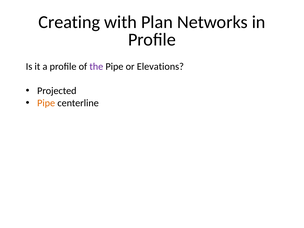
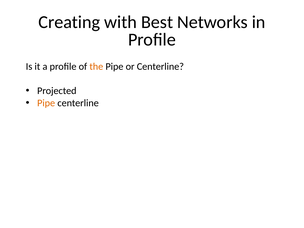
Plan: Plan -> Best (157, 22)
the colour: purple -> orange (96, 67)
or Elevations: Elevations -> Centerline (160, 67)
